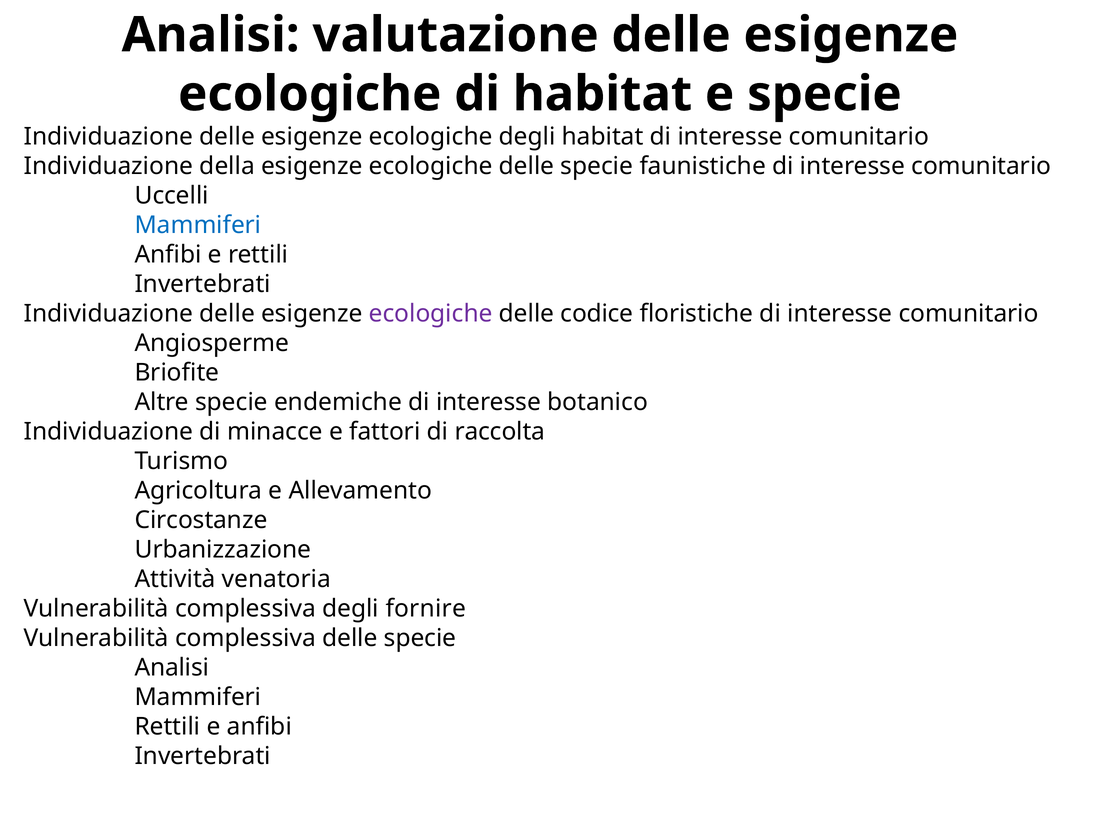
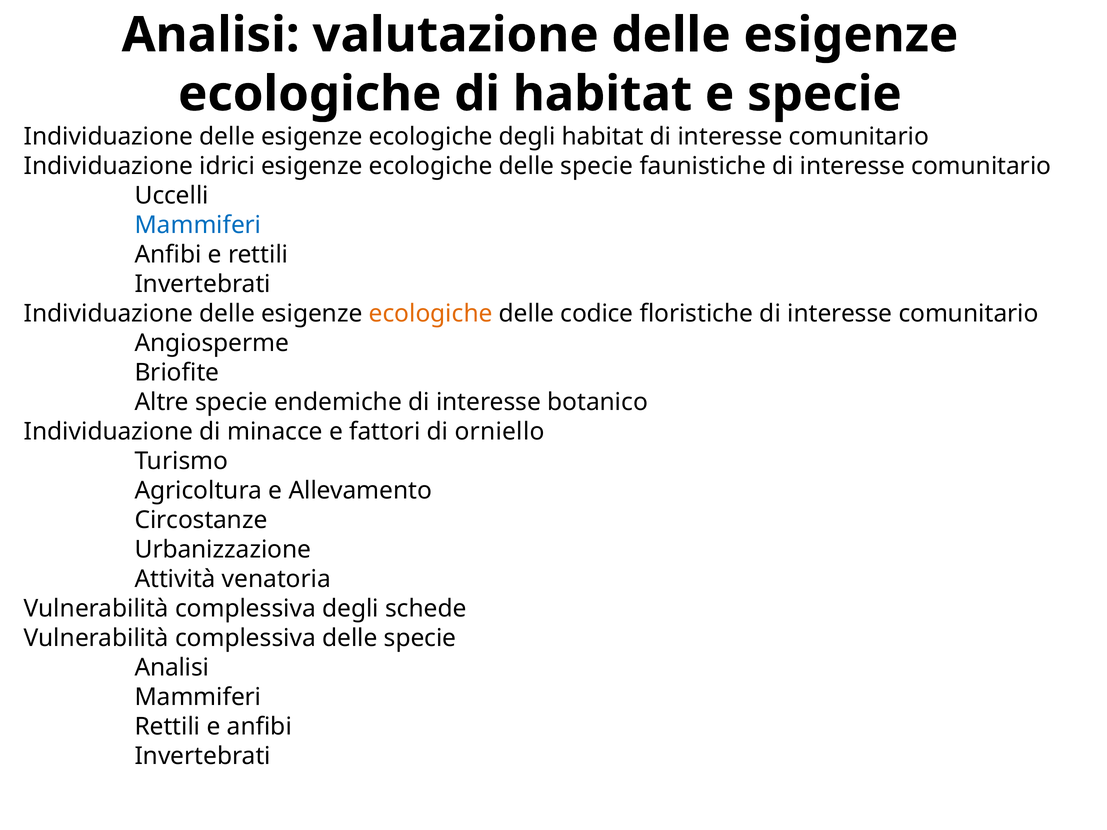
della: della -> idrici (227, 166)
ecologiche colour: purple -> orange (431, 314)
raccolta: raccolta -> orniello (500, 432)
fornire: fornire -> schede (426, 609)
